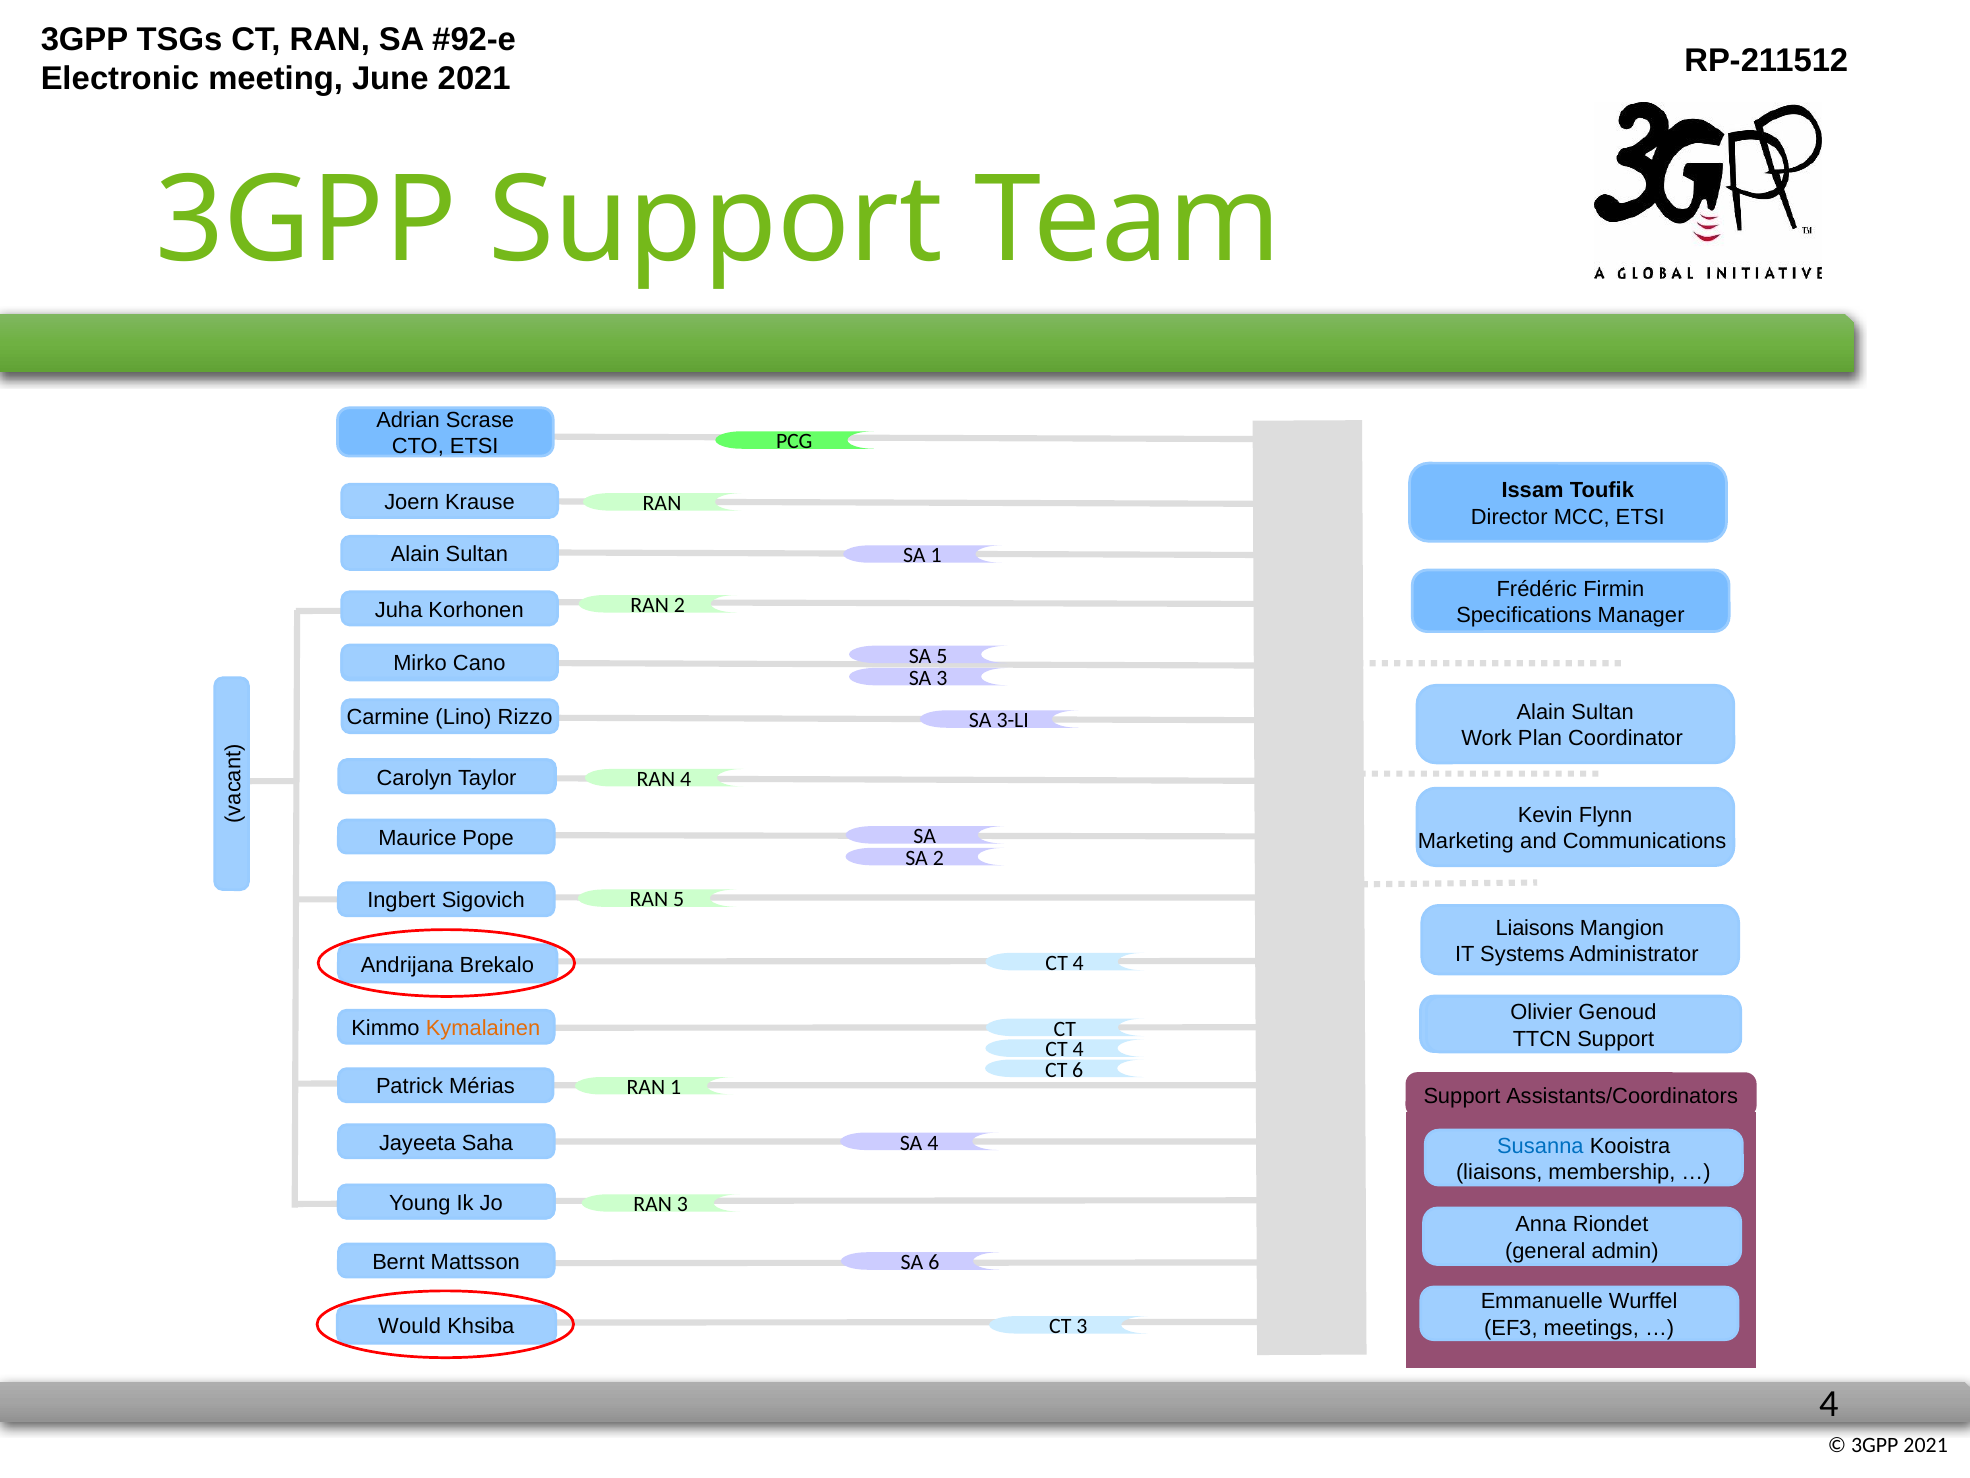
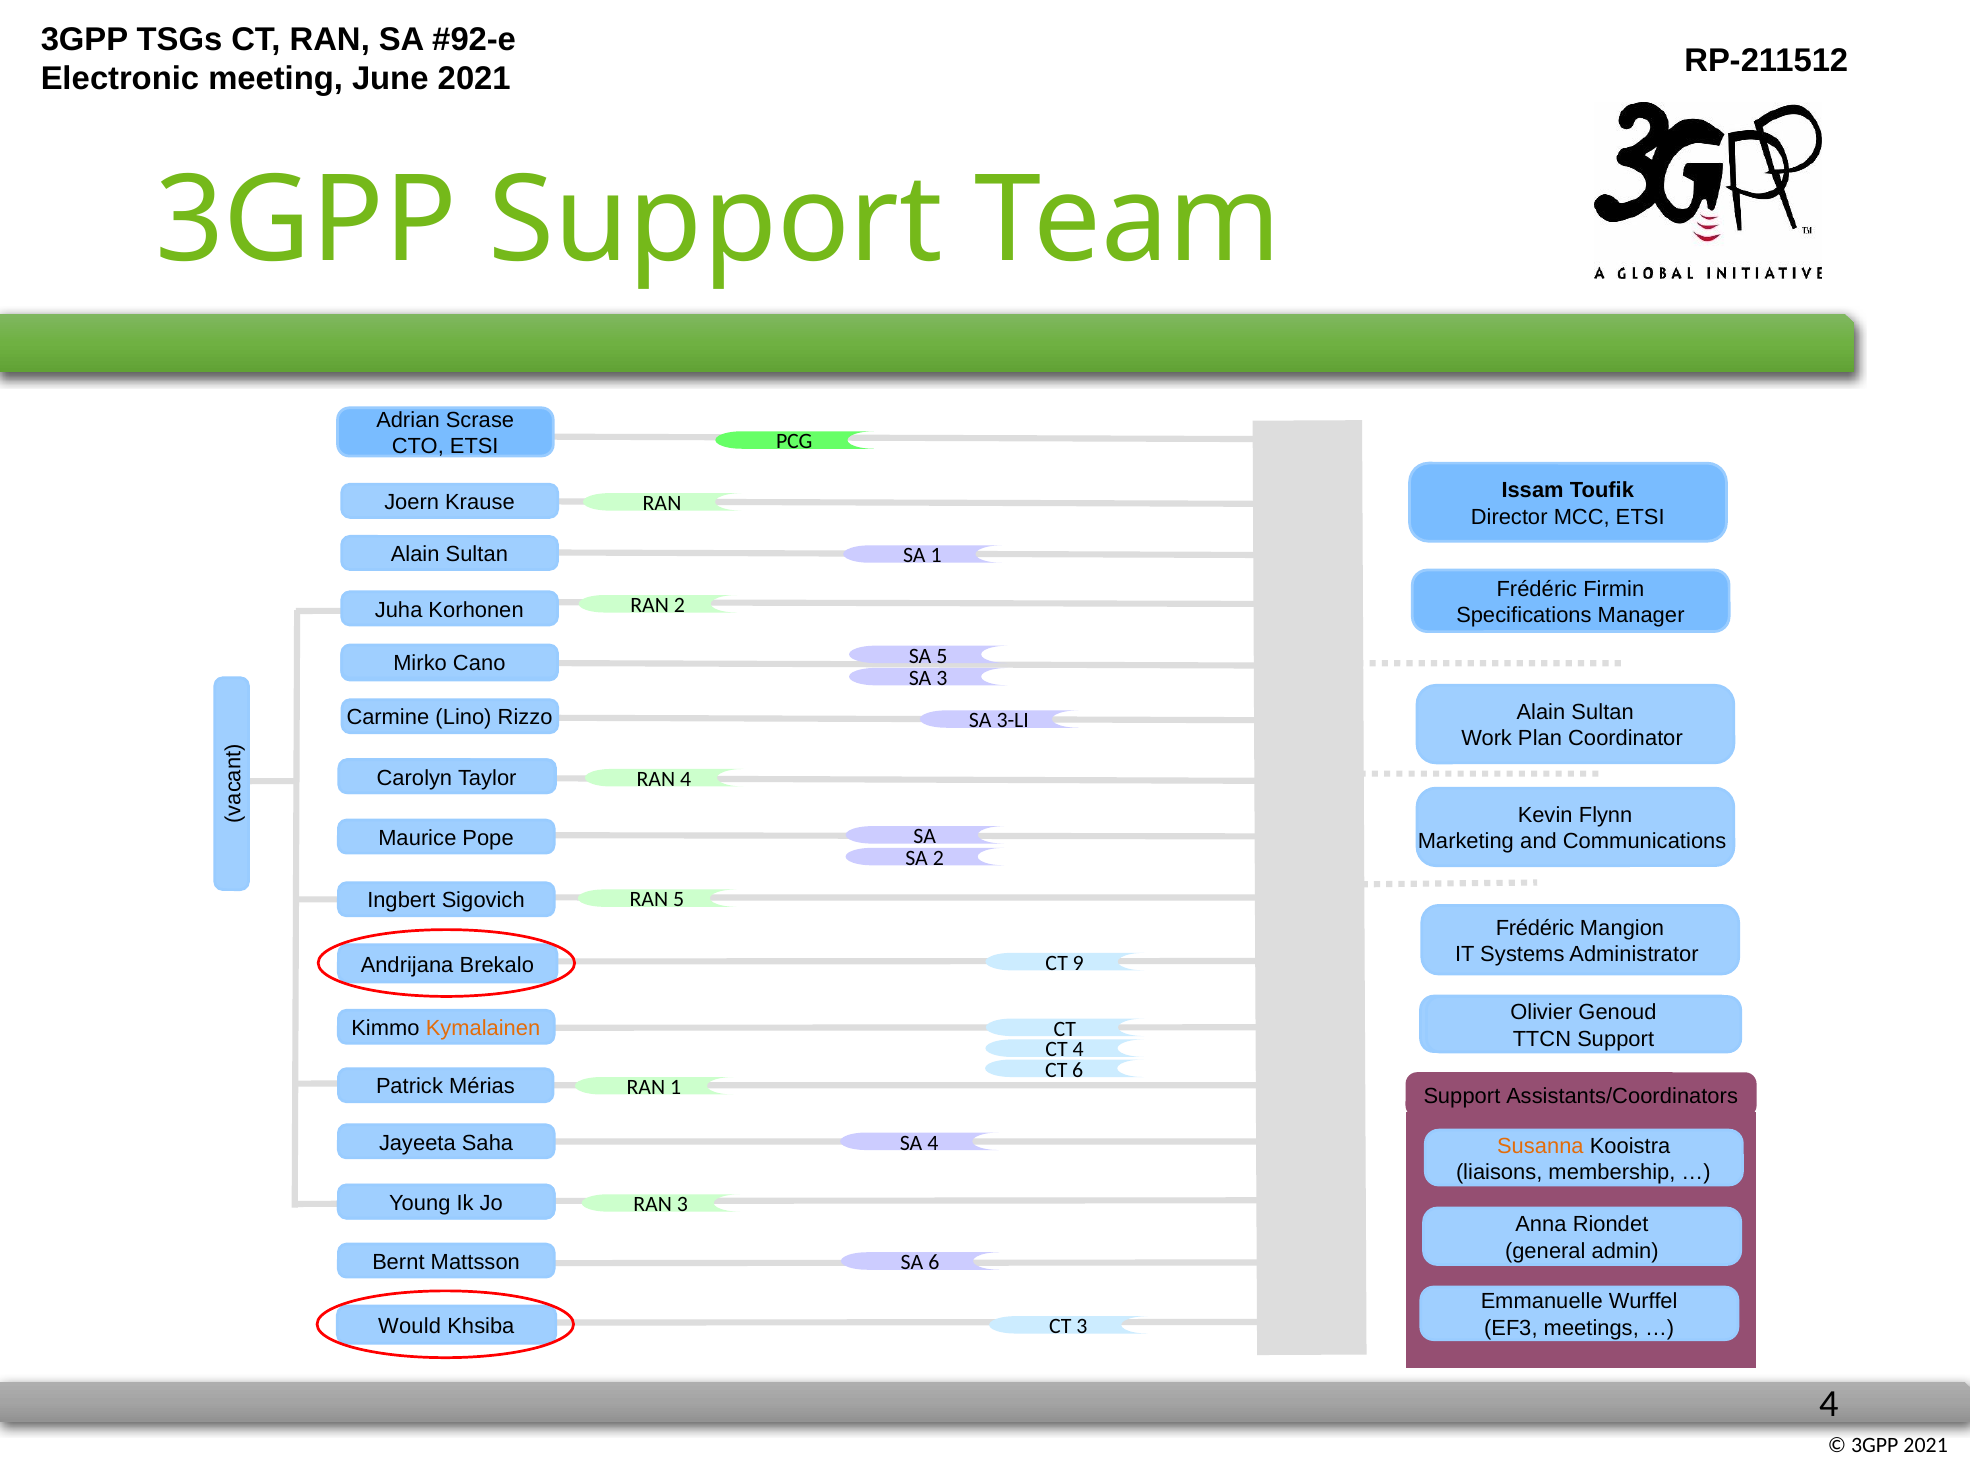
Liaisons: Liaisons -> Frédéric (1535, 928)
4: 4 -> 9 (1078, 963)
Susanna colour: blue -> orange (1540, 1146)
